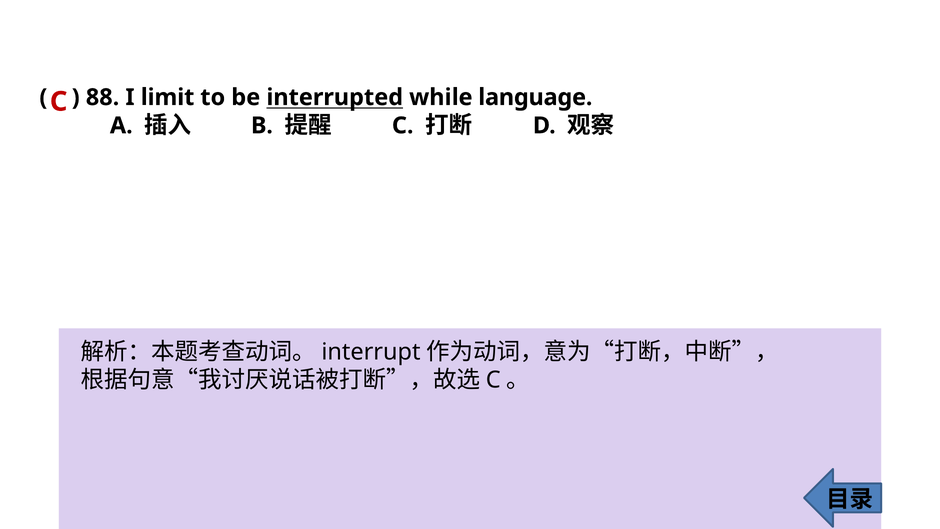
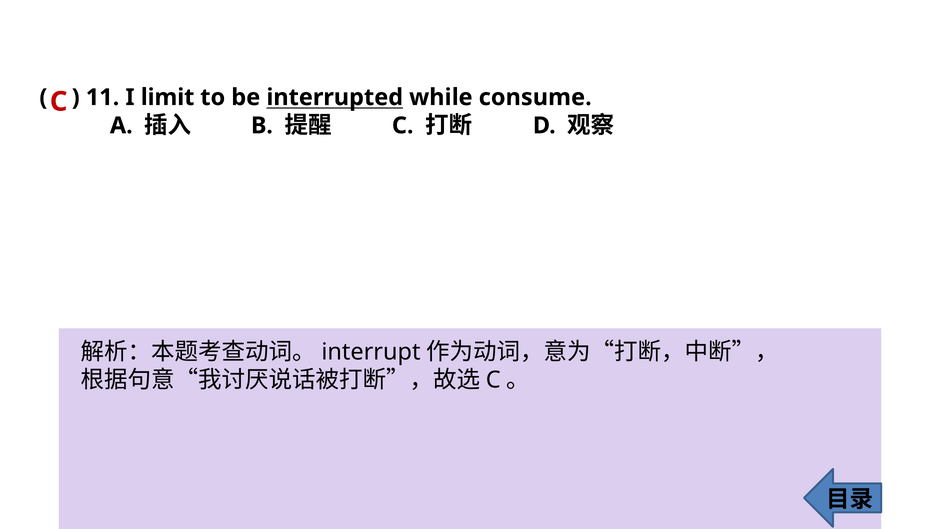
88: 88 -> 11 (103, 97)
language: language -> consume (535, 97)
